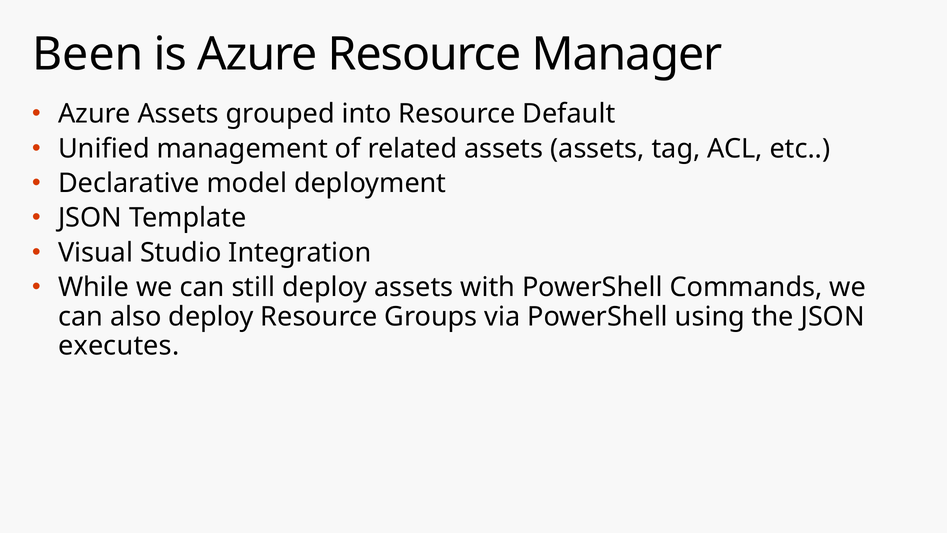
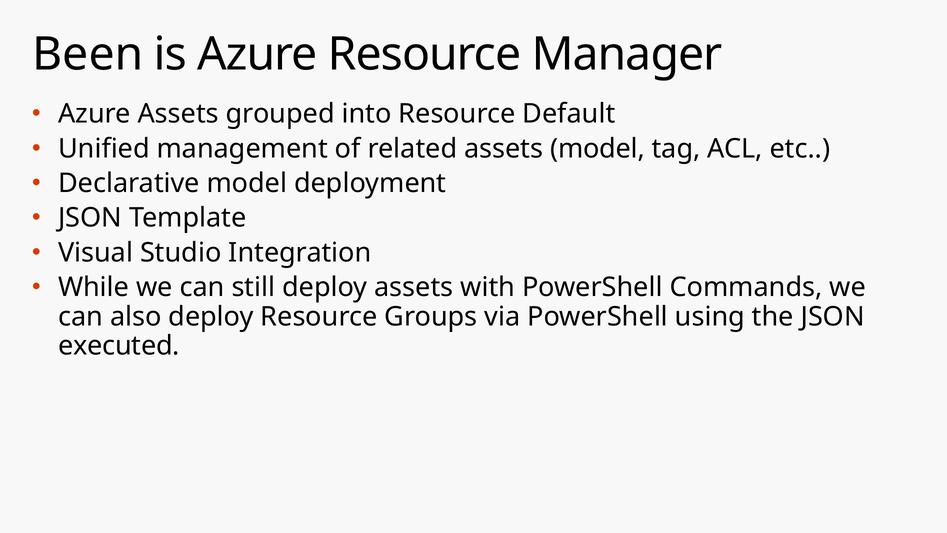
assets assets: assets -> model (598, 148)
executes: executes -> executed (119, 346)
